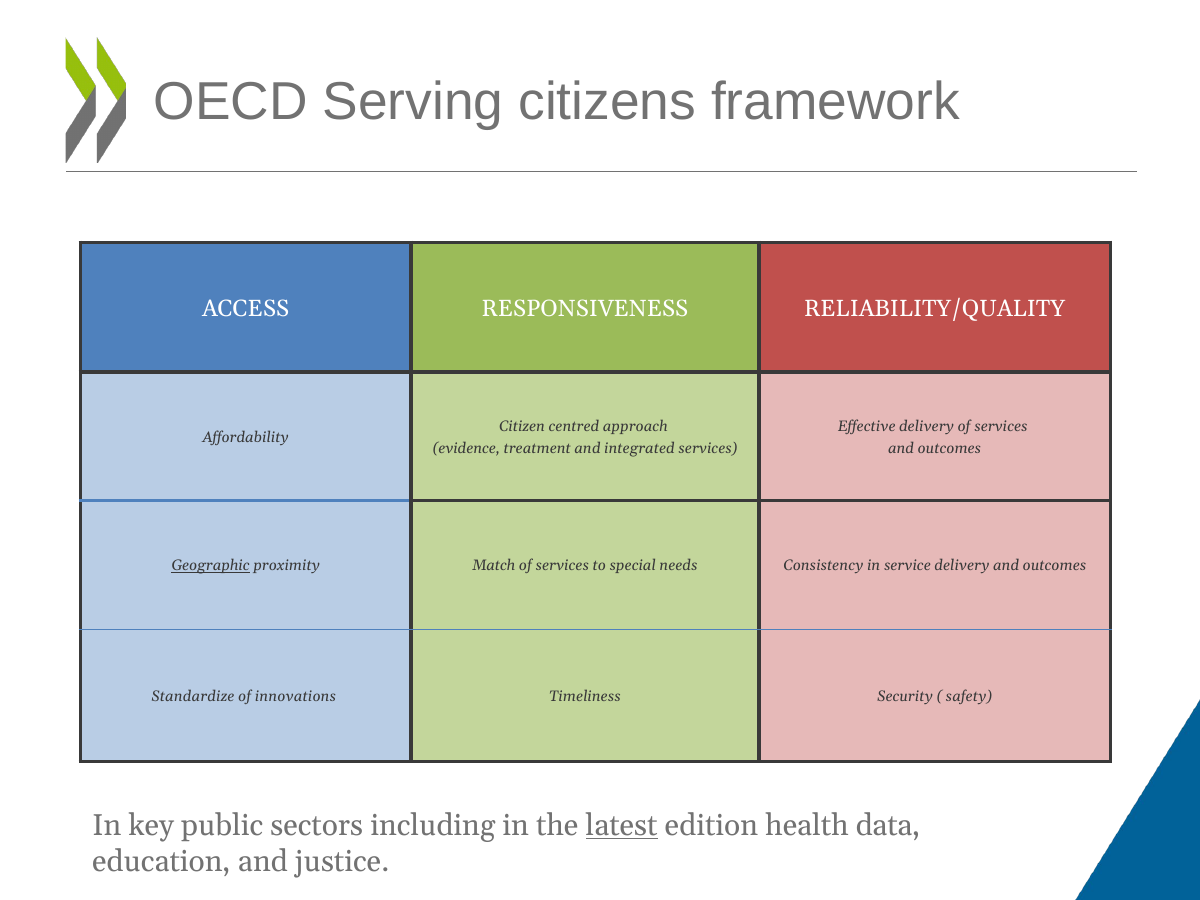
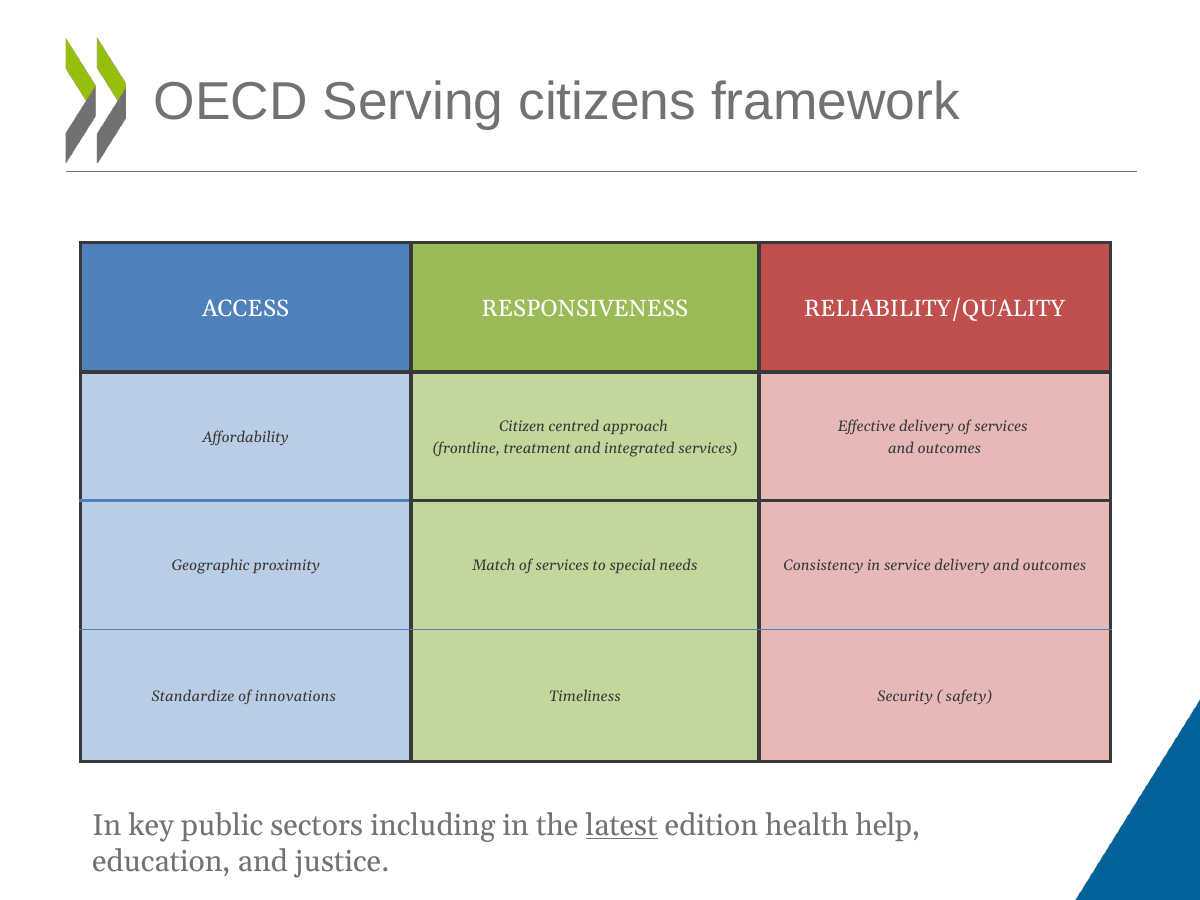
evidence: evidence -> frontline (466, 448)
Geographic underline: present -> none (210, 566)
data: data -> help (888, 826)
